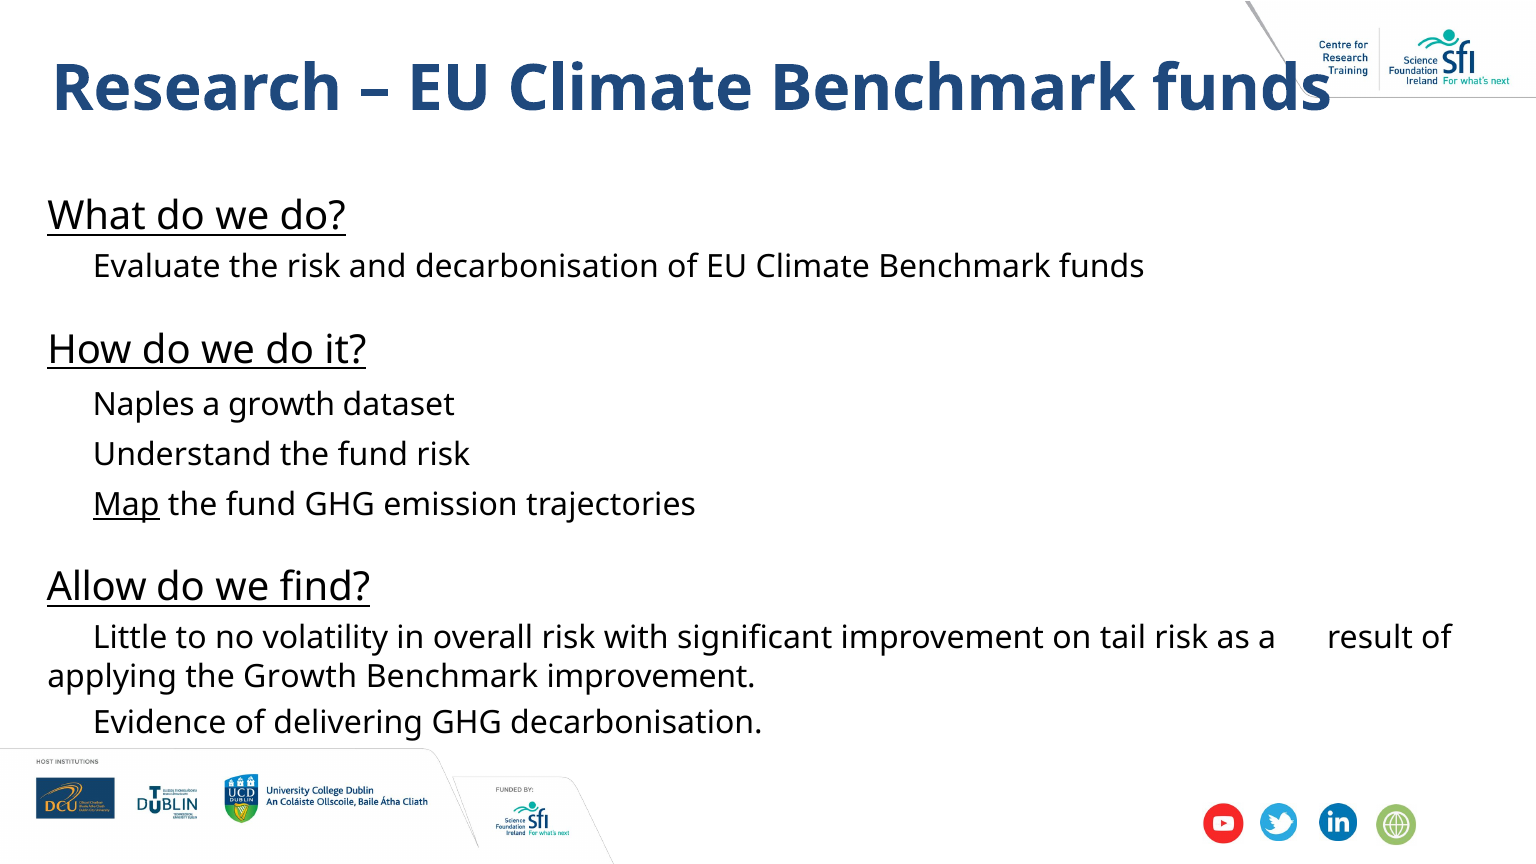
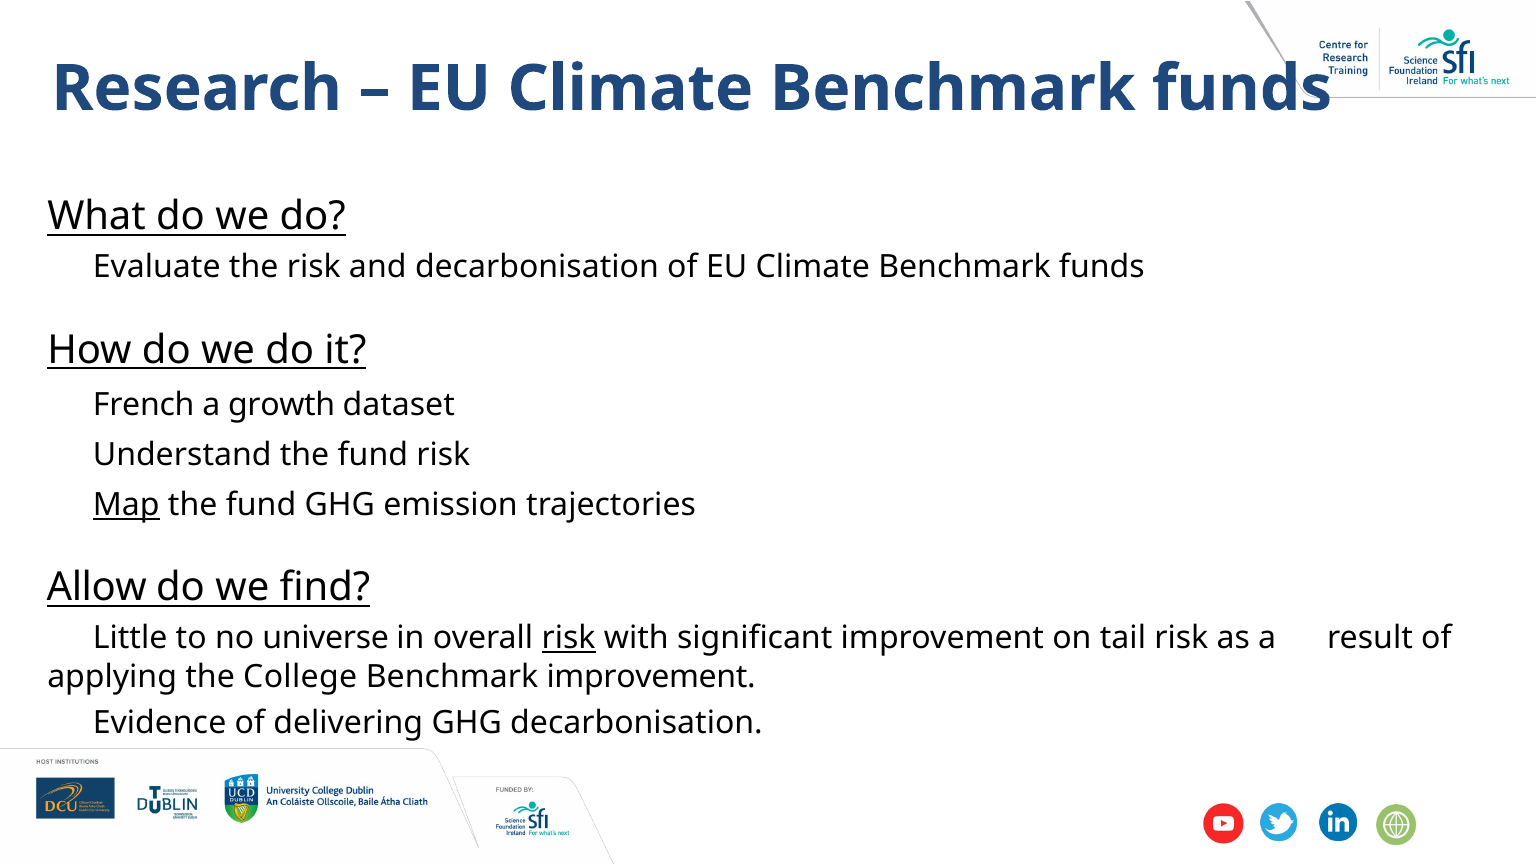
Naples: Naples -> French (144, 405)
volatility: volatility -> universe (326, 638)
risk underline: none -> present (569, 638)
the Growth: Growth -> College (300, 677)
